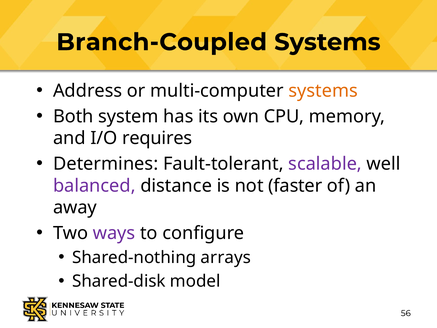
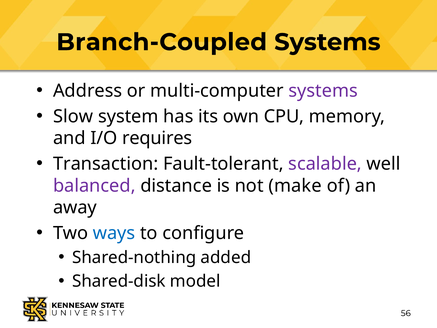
systems colour: orange -> purple (323, 91)
Both: Both -> Slow (73, 116)
Determines: Determines -> Transaction (106, 164)
faster: faster -> make (295, 186)
ways colour: purple -> blue (114, 233)
arrays: arrays -> added (226, 257)
